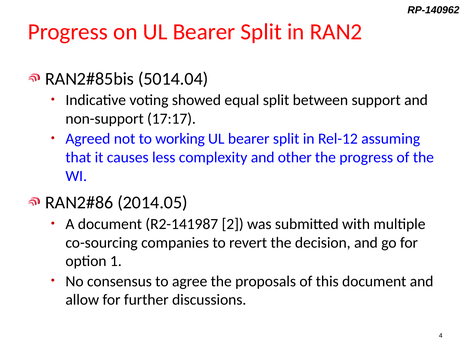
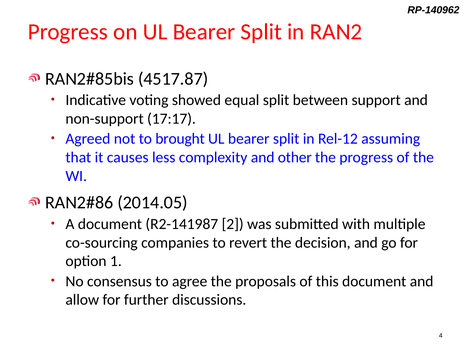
5014.04: 5014.04 -> 4517.87 (173, 79)
working: working -> brought (180, 139)
